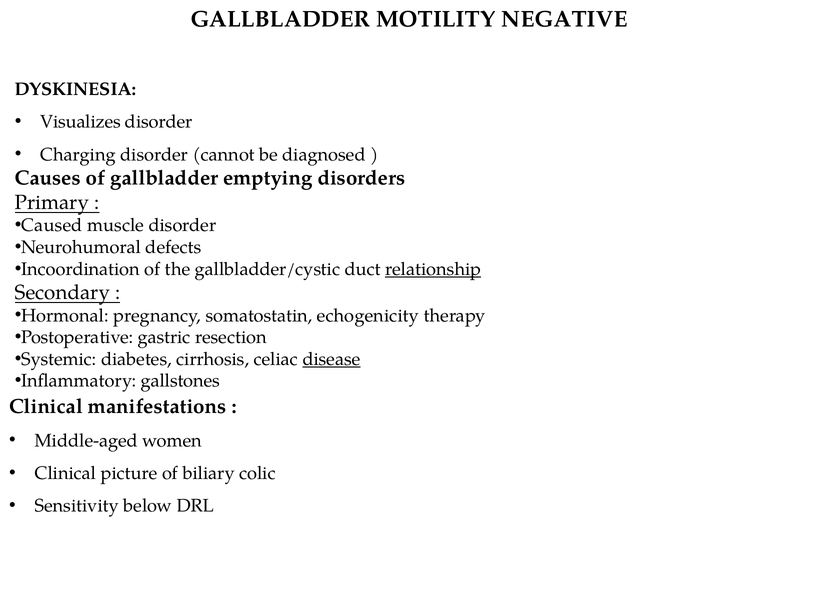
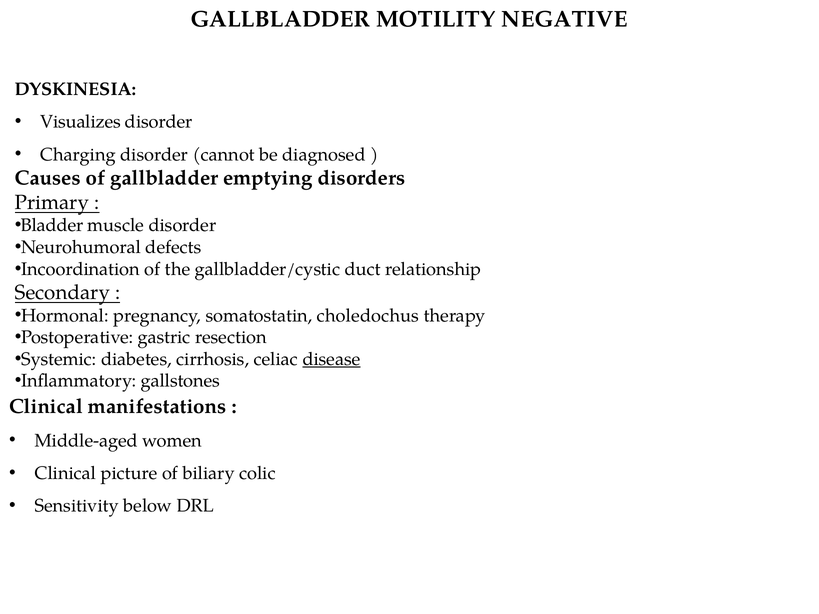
Caused: Caused -> Bladder (52, 226)
relationship underline: present -> none (433, 269)
echogenicity: echogenicity -> choledochus (368, 316)
